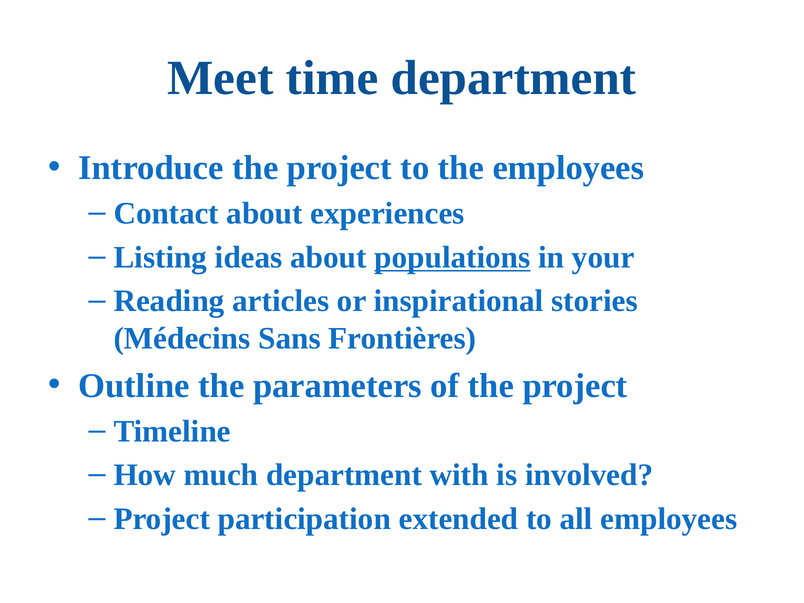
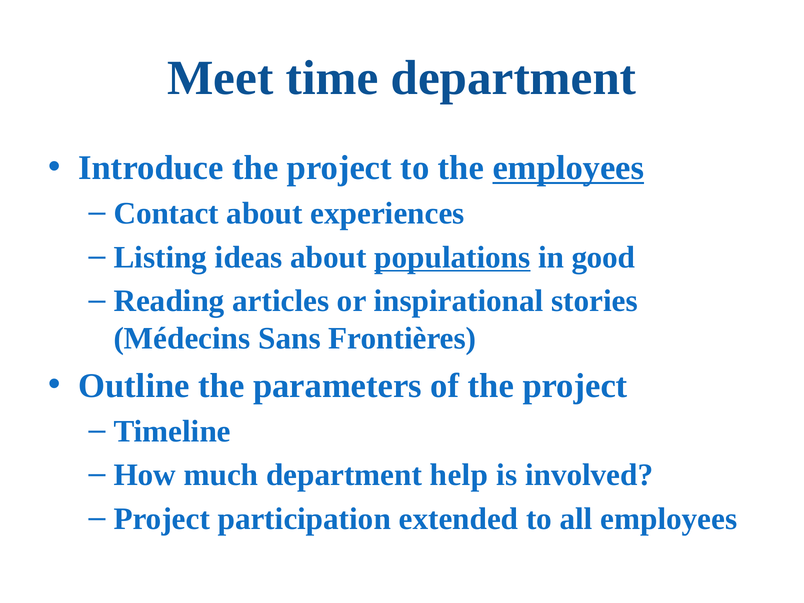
employees underline: none -> present (568, 168)
your: your -> good (603, 257)
with: with -> help (459, 475)
